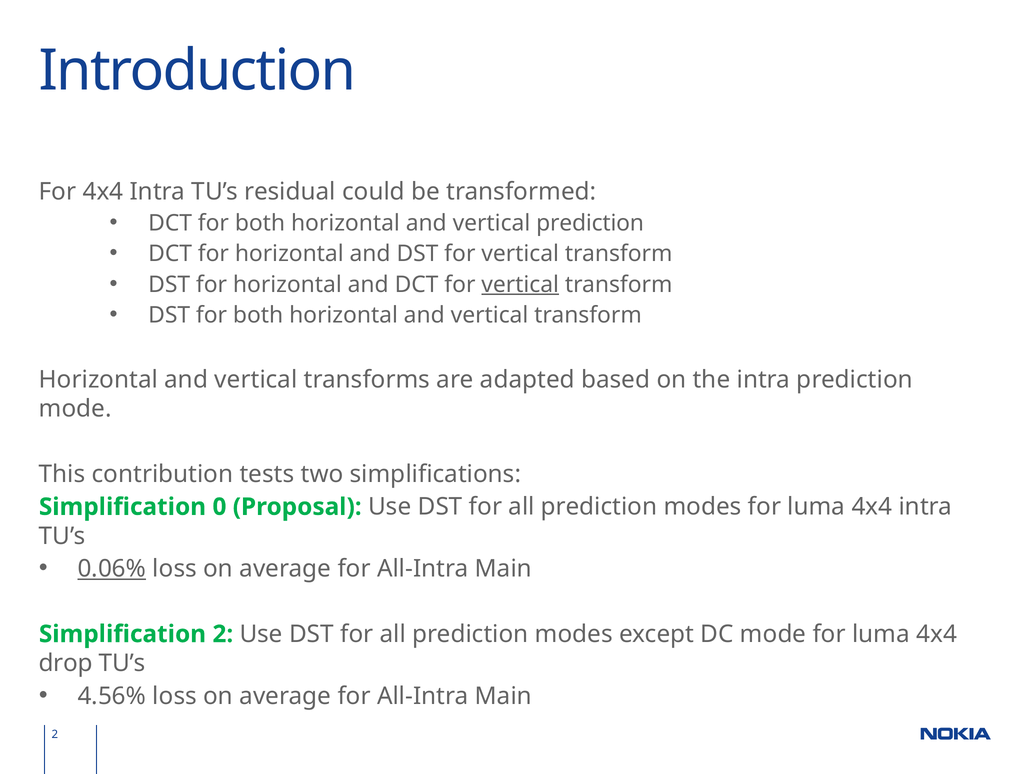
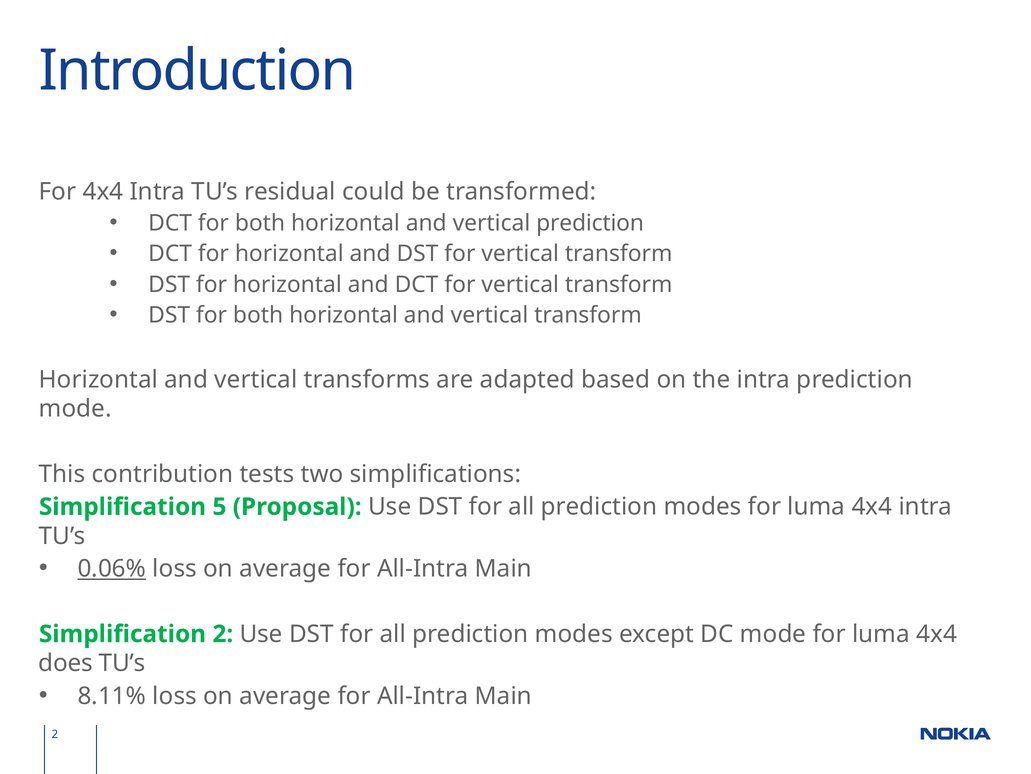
vertical underline: present -> none (520, 284)
0: 0 -> 5 (219, 506)
drop: drop -> does (66, 663)
4.56%: 4.56% -> 8.11% (112, 695)
